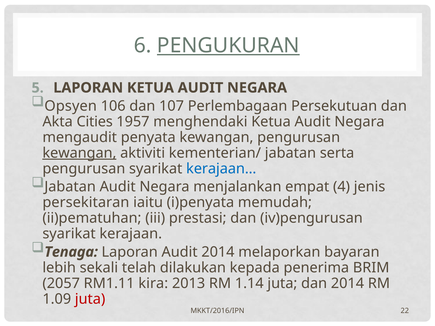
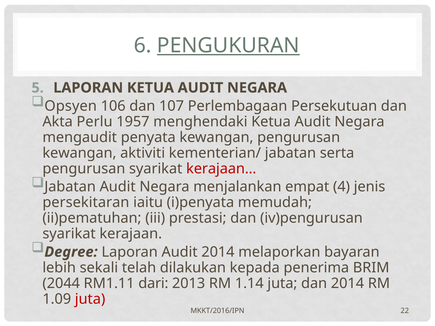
Cities: Cities -> Perlu (95, 122)
kewangan underline: present -> none (79, 153)
kerajaan… colour: blue -> red (221, 169)
Tenaga: Tenaga -> Degree (71, 252)
2057: 2057 -> 2044 (61, 283)
kira: kira -> dari (153, 283)
